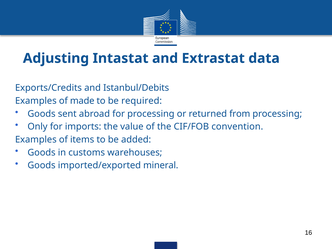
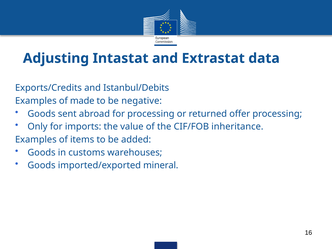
required: required -> negative (142, 101)
from: from -> offer (240, 114)
convention: convention -> inheritance (237, 127)
